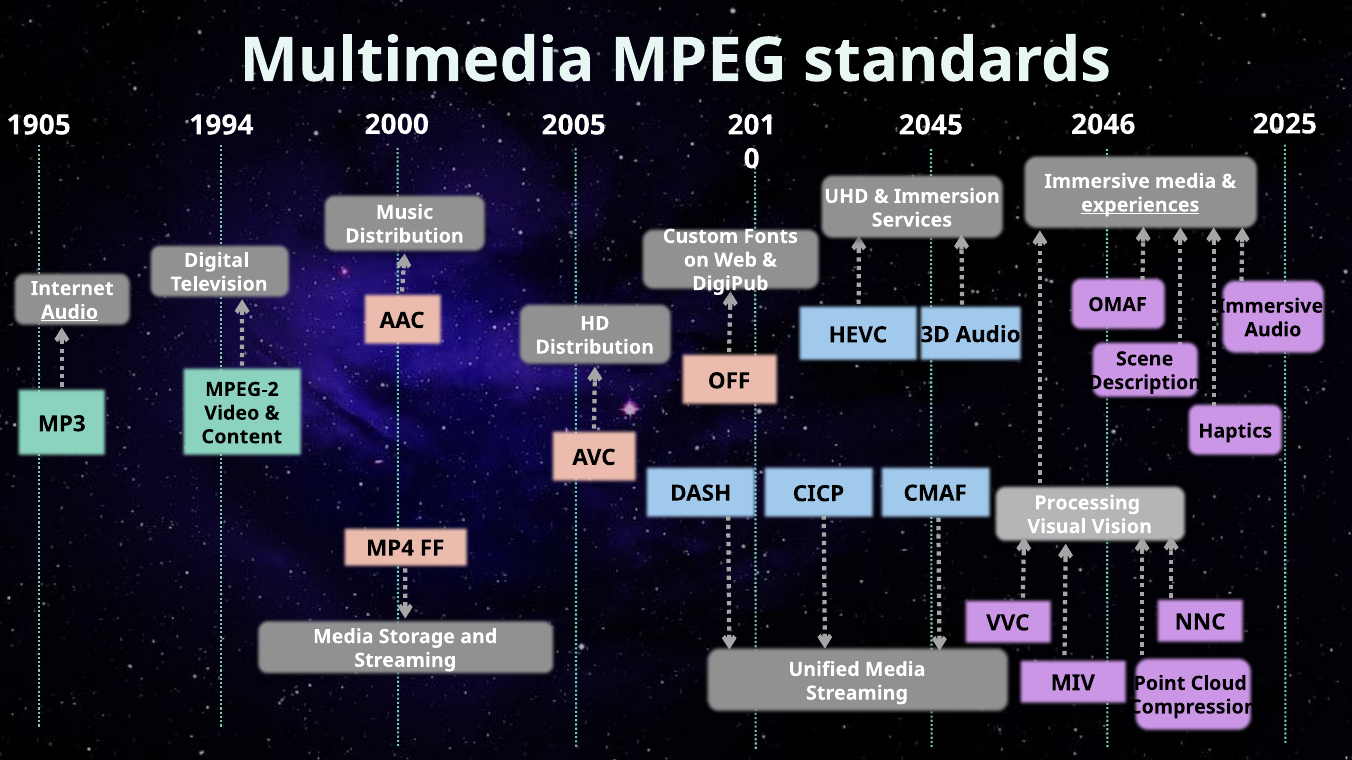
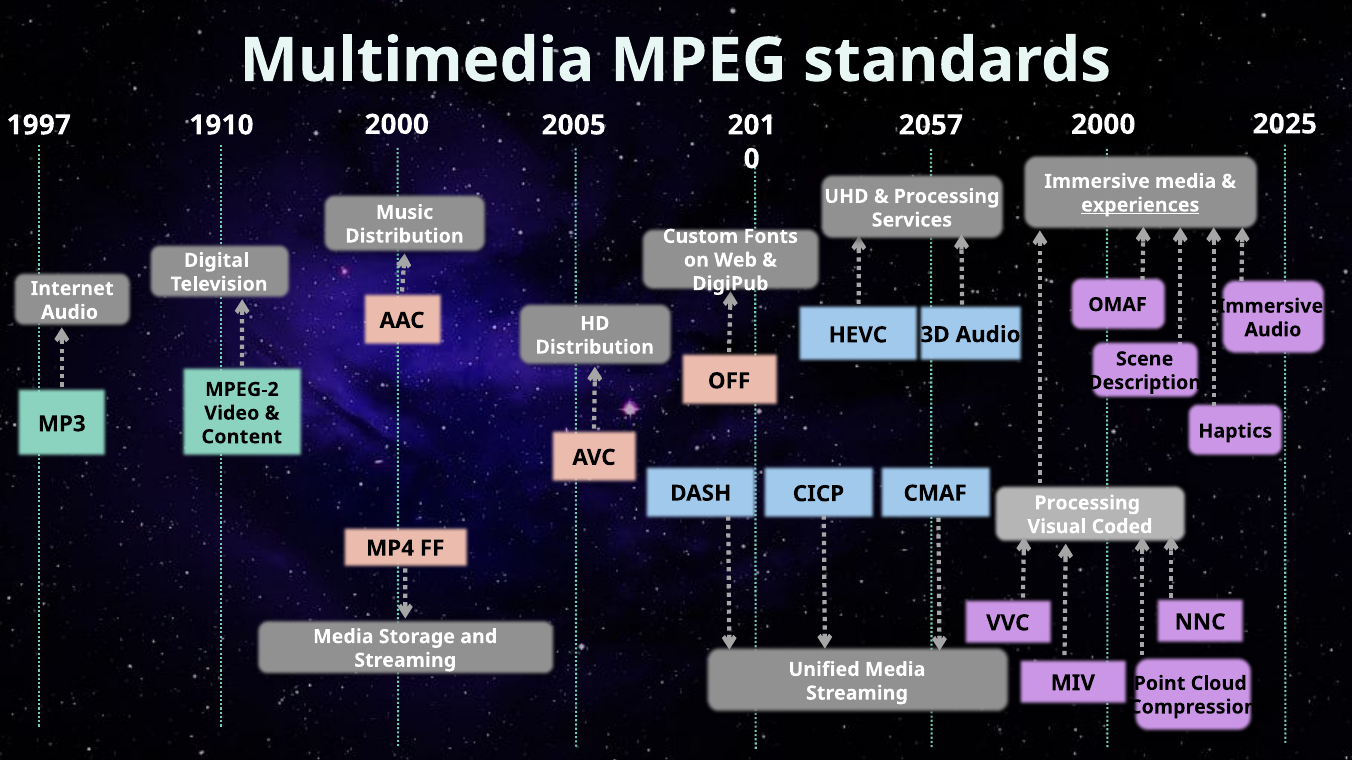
2046: 2046 -> 2000 (1103, 125)
1905: 1905 -> 1997 (39, 125)
1994: 1994 -> 1910 (221, 125)
2045: 2045 -> 2057 (931, 125)
Immersion: Immersion -> Processing (947, 197)
Audio underline: present -> none (70, 312)
Vision: Vision -> Coded (1122, 527)
